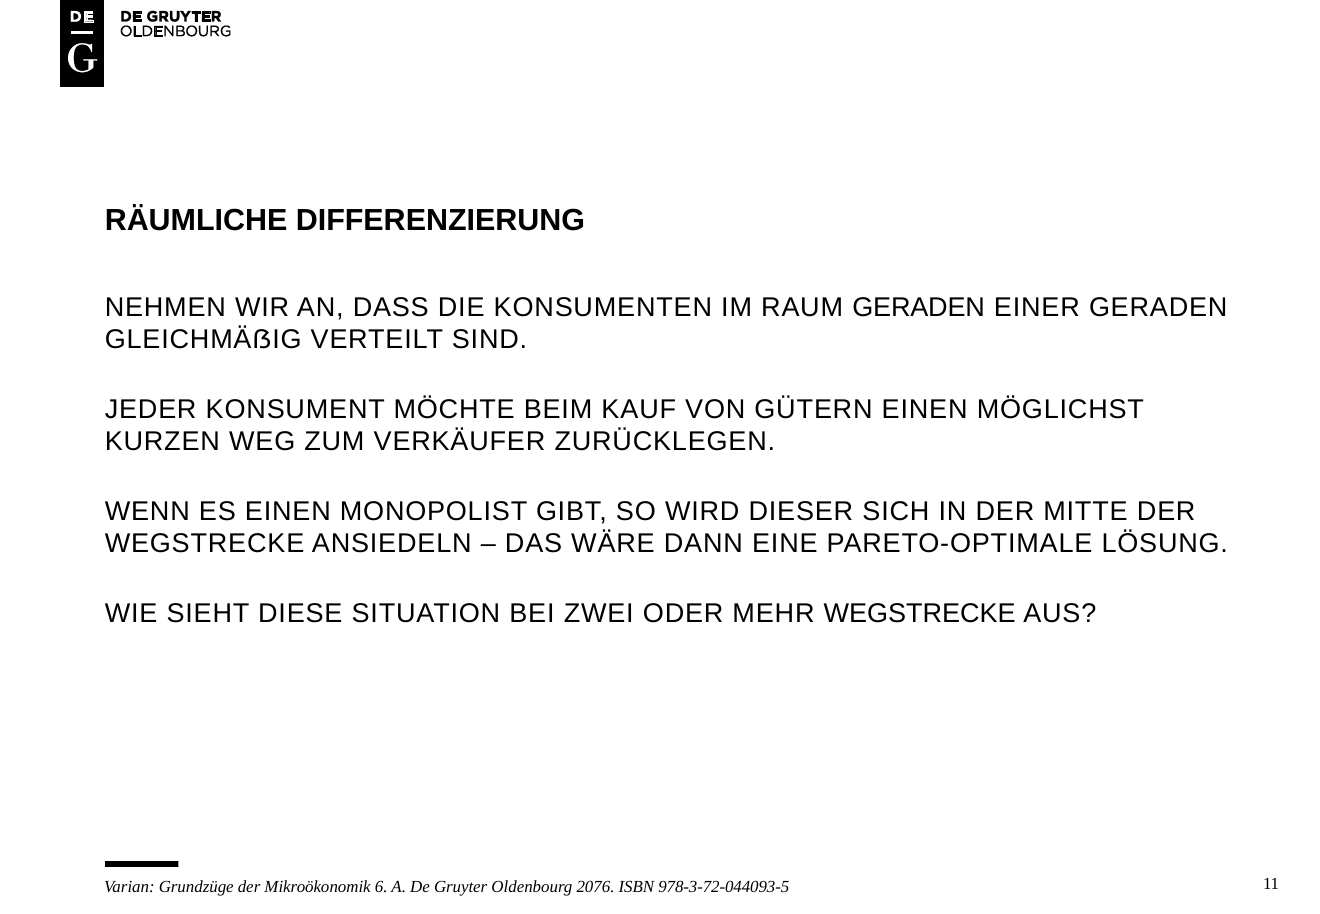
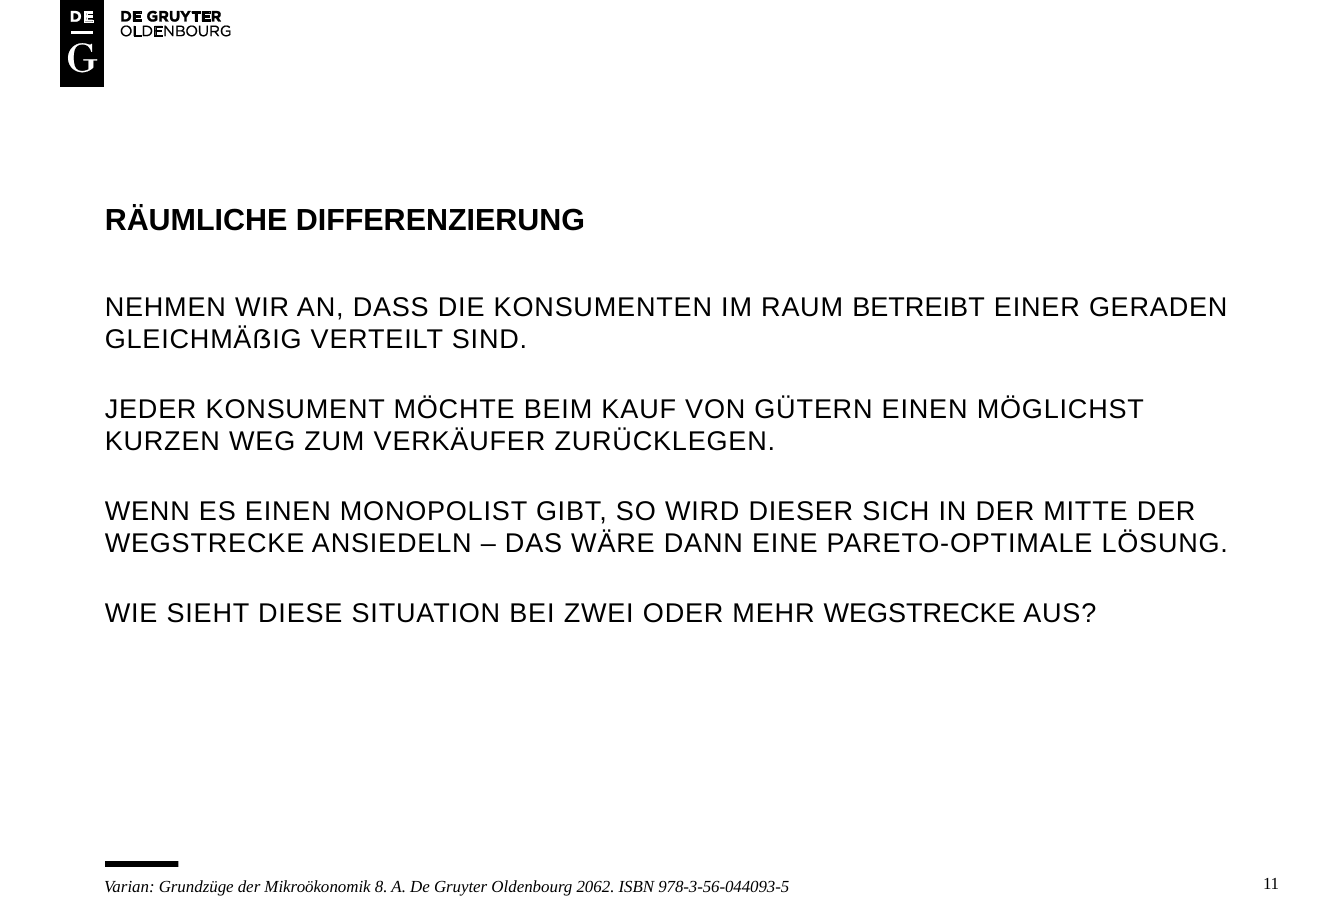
RAUM GERADEN: GERADEN -> BETREIBT (919, 307)
6: 6 -> 8 (381, 887)
2076: 2076 -> 2062 (596, 887)
978-3-72-044093-5: 978-3-72-044093-5 -> 978-3-56-044093-5 (724, 887)
